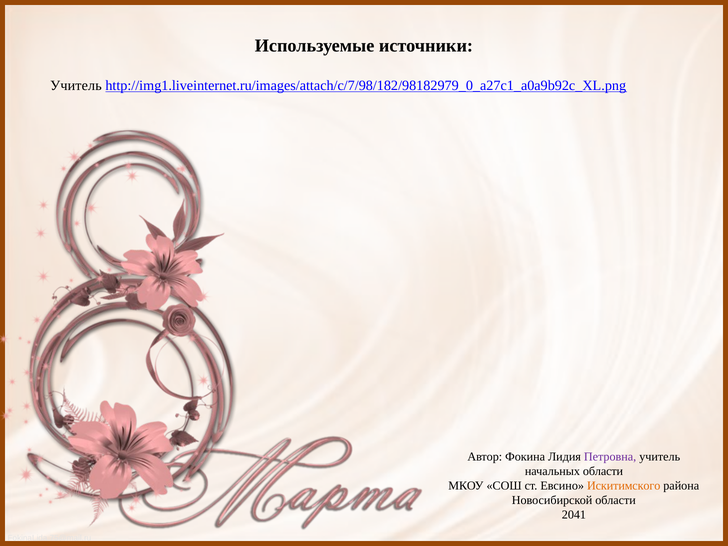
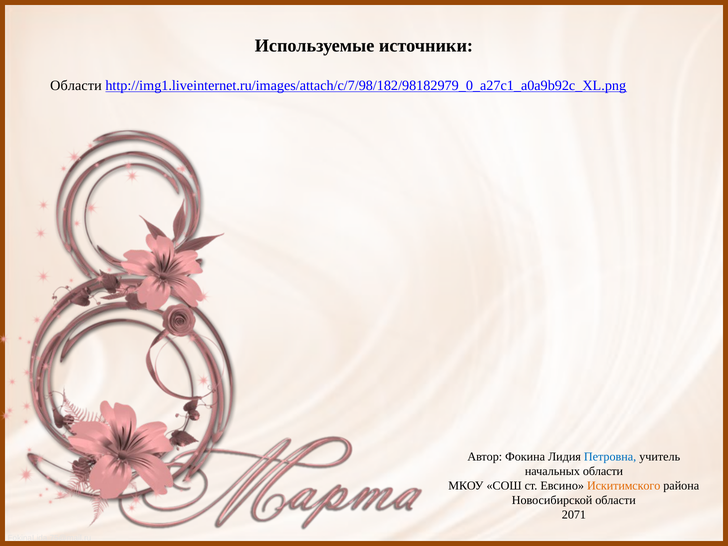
Учитель: Учитель -> Области (76, 85)
Петровна colour: purple -> blue (610, 457)
2041: 2041 -> 2071 (574, 515)
